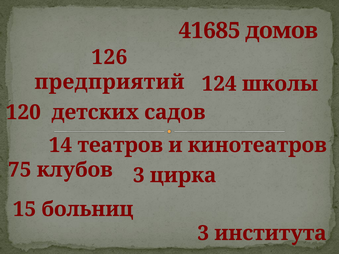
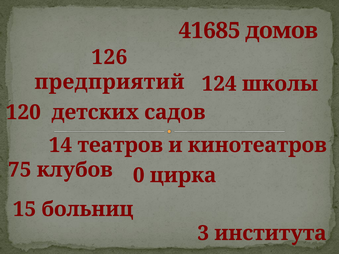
клубов 3: 3 -> 0 (139, 176)
